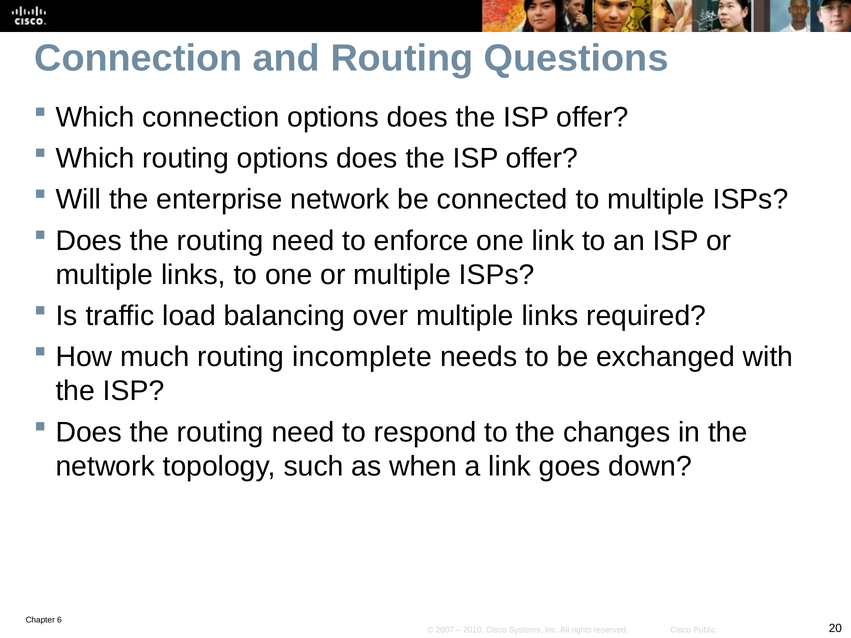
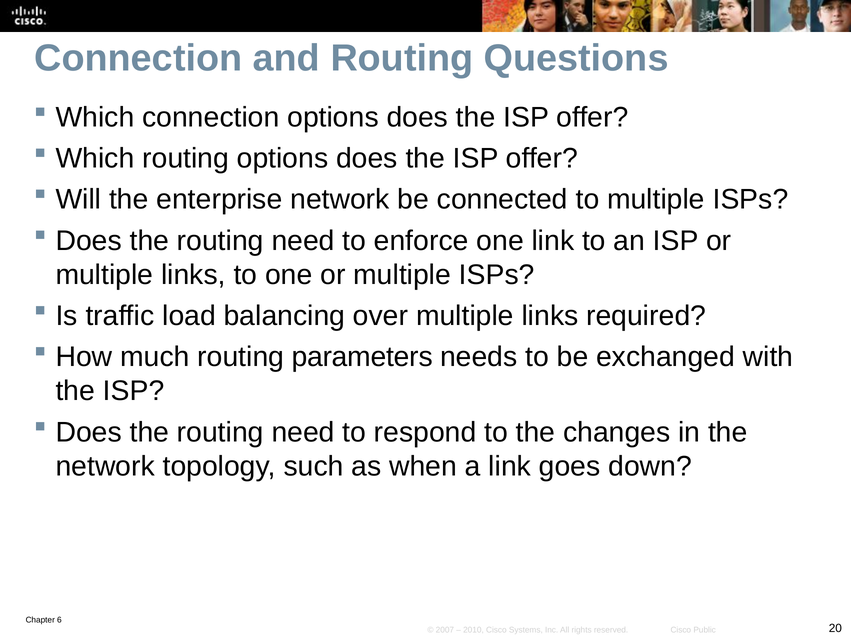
incomplete: incomplete -> parameters (362, 357)
